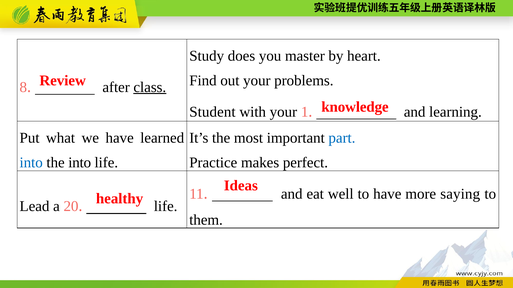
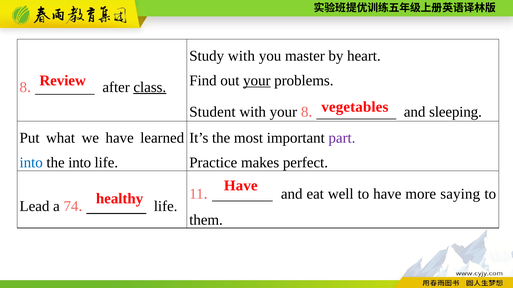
Study does: does -> with (241, 56)
your underline: none -> present (257, 81)
knowledge: knowledge -> vegetables (355, 107)
your 1: 1 -> 8 (305, 112)
learning: learning -> sleeping (455, 112)
part colour: blue -> purple (342, 138)
Ideas: Ideas -> Have (241, 186)
20: 20 -> 74 (71, 207)
